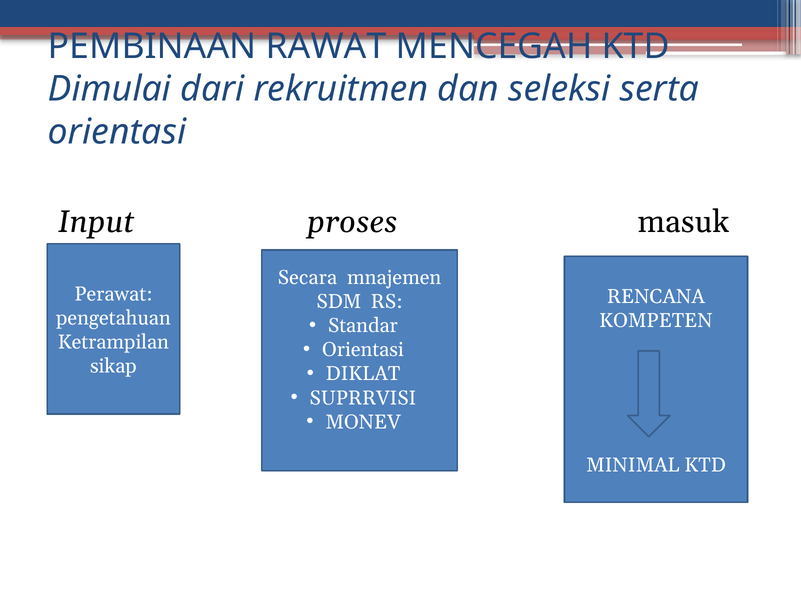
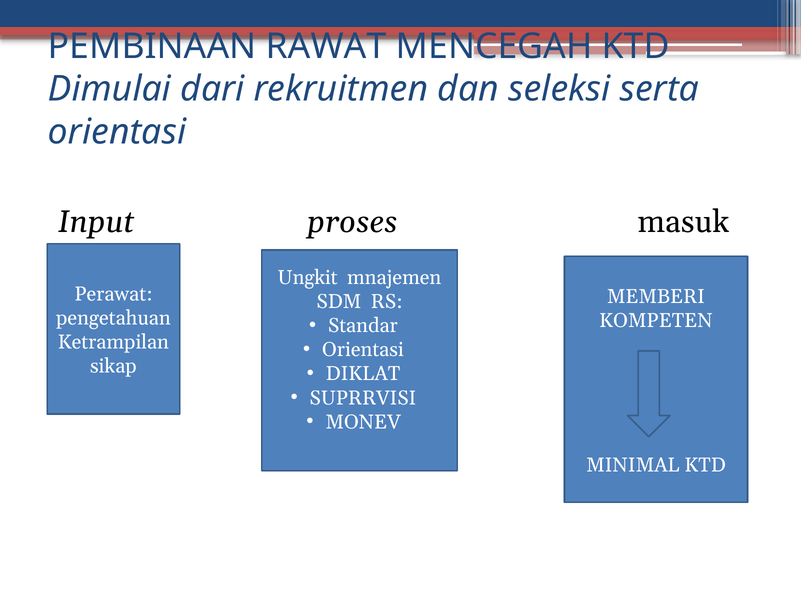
Secara: Secara -> Ungkit (308, 278)
RENCANA: RENCANA -> MEMBERI (656, 297)
